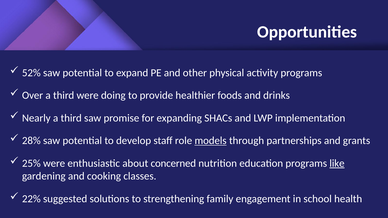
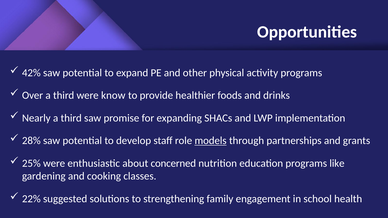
52%: 52% -> 42% (31, 73)
doing: doing -> know (113, 96)
like underline: present -> none (337, 163)
